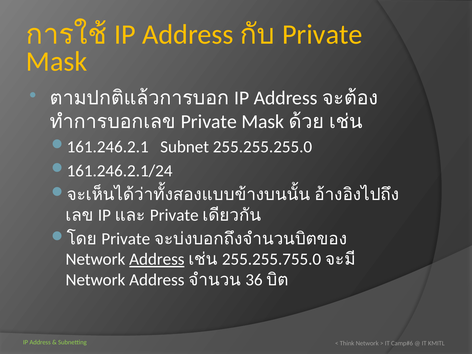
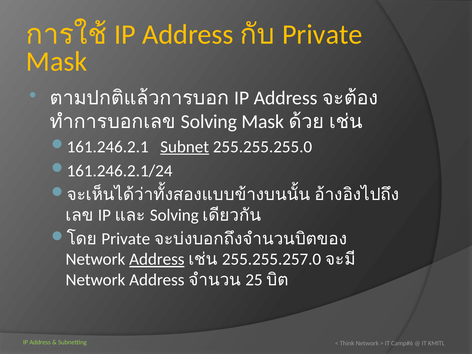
Private: Private -> Solving (209, 122)
Subnet underline: none -> present (185, 147)
Private: Private -> Solving (174, 215)
255.255.755.0: 255.255.755.0 -> 255.255.257.0 (272, 259)
36: 36 -> 25 (254, 280)
